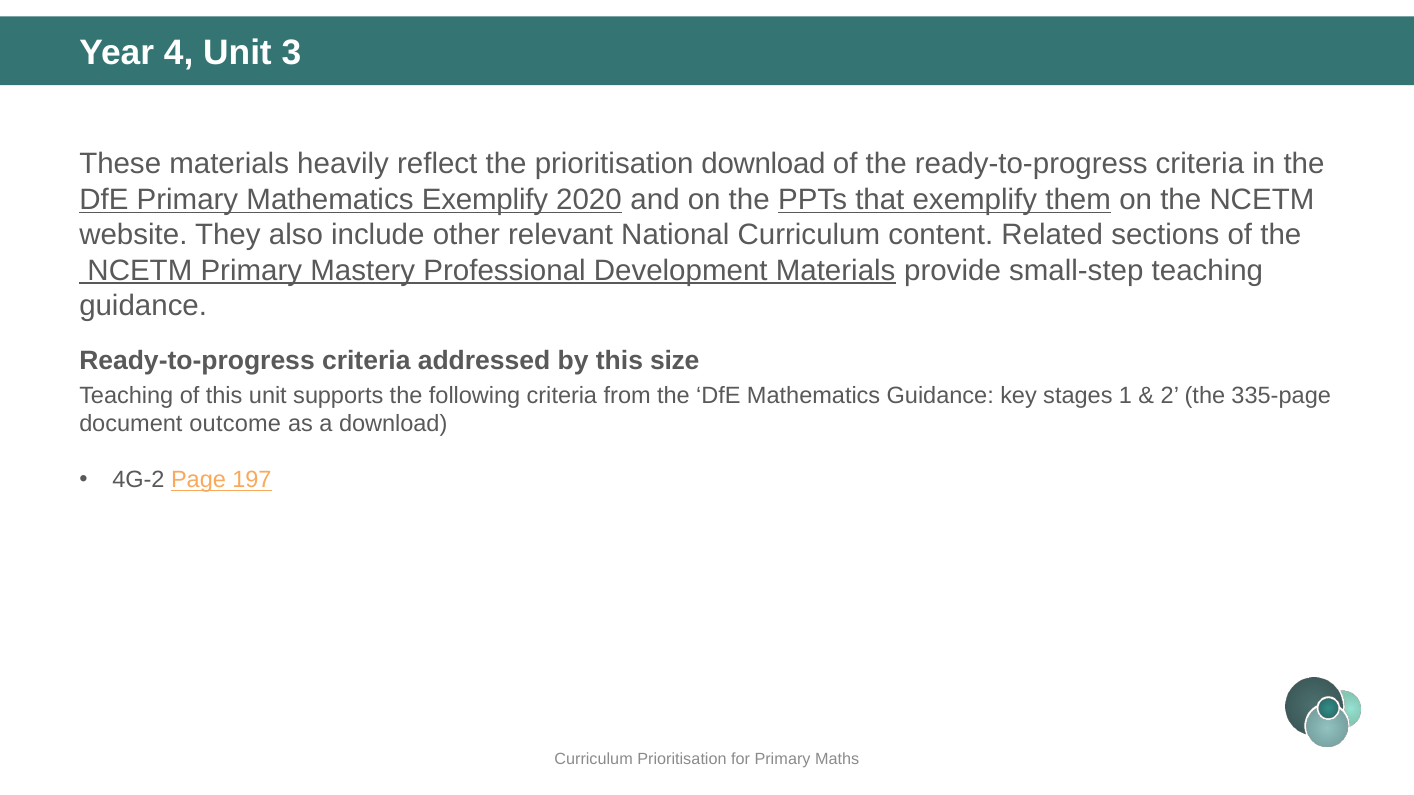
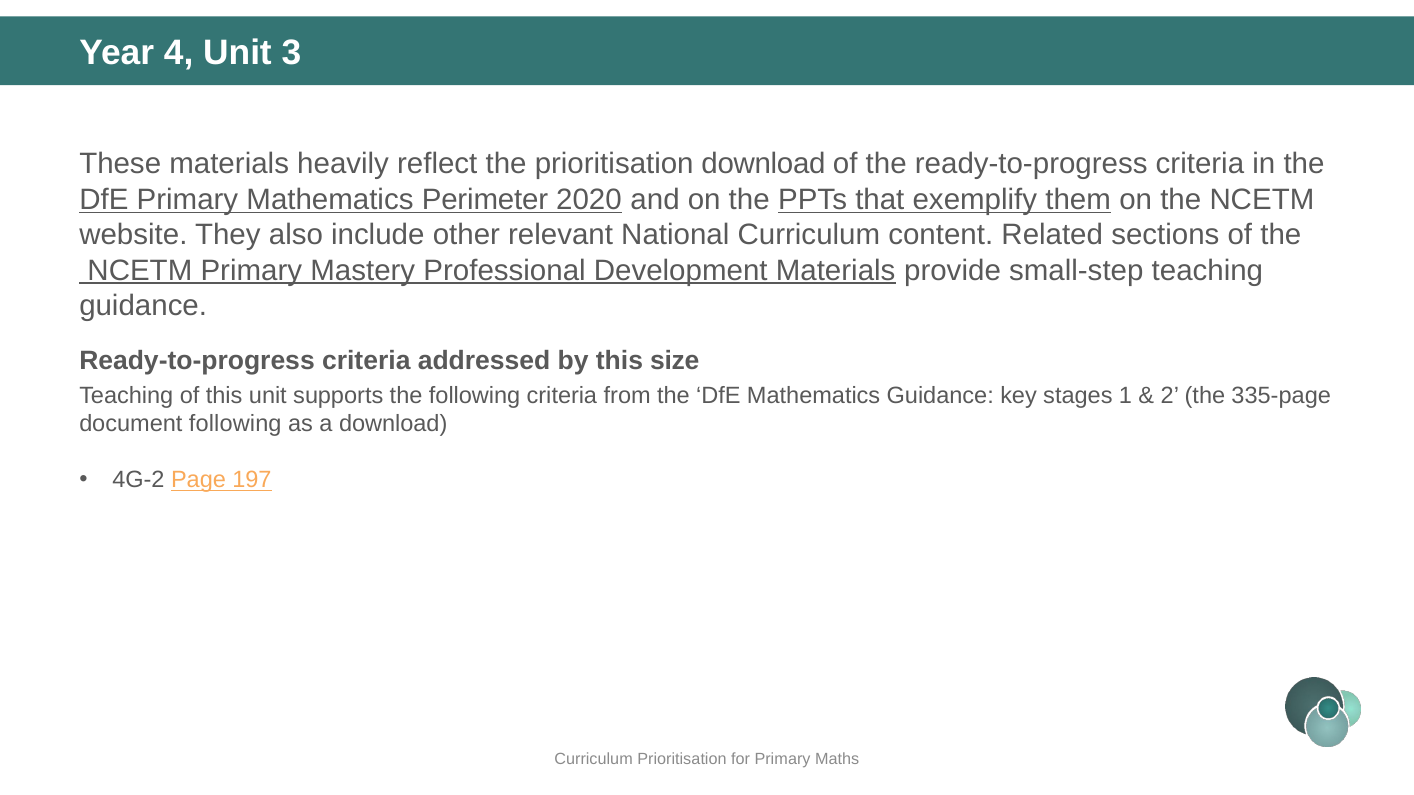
Mathematics Exemplify: Exemplify -> Perimeter (485, 200)
document outcome: outcome -> following (235, 424)
